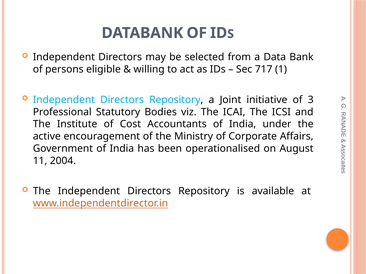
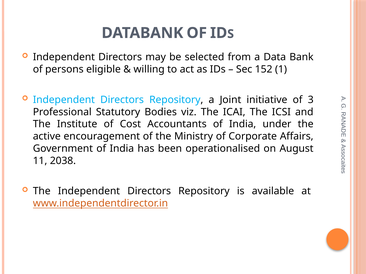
717: 717 -> 152 (264, 69)
2004: 2004 -> 2038 (63, 161)
